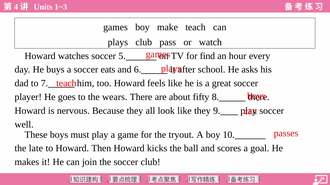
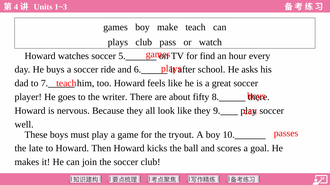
eats: eats -> ride (108, 70)
wears: wears -> writer (115, 97)
